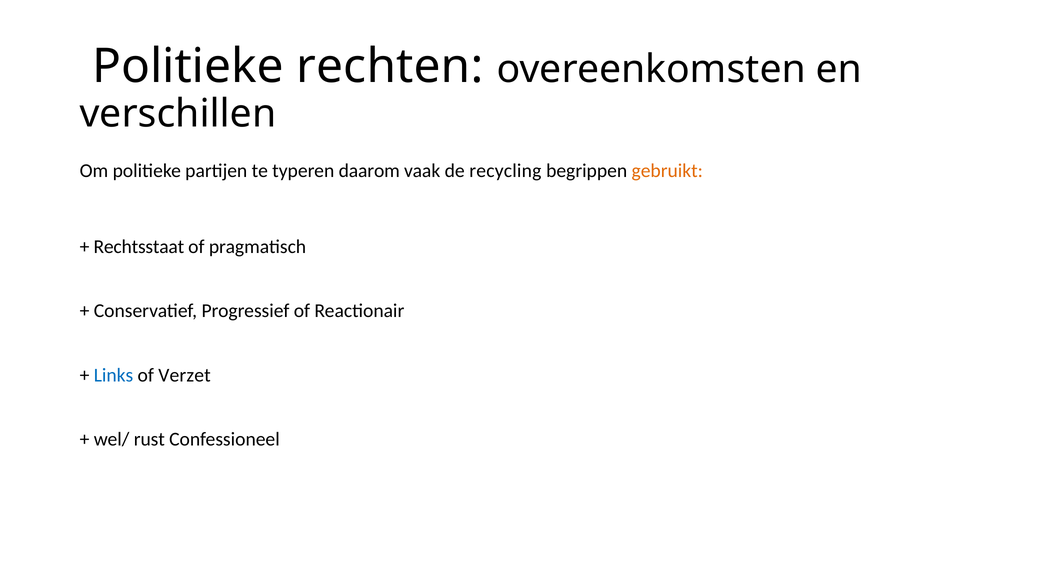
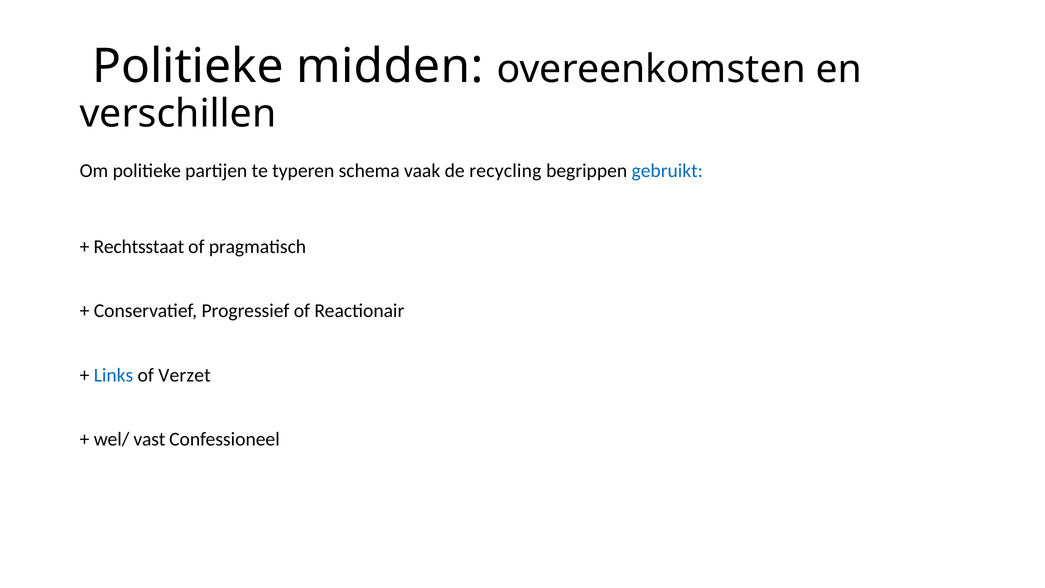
rechten: rechten -> midden (390, 67)
daarom: daarom -> schema (369, 171)
gebruikt colour: orange -> blue (667, 171)
rust: rust -> vast (149, 439)
